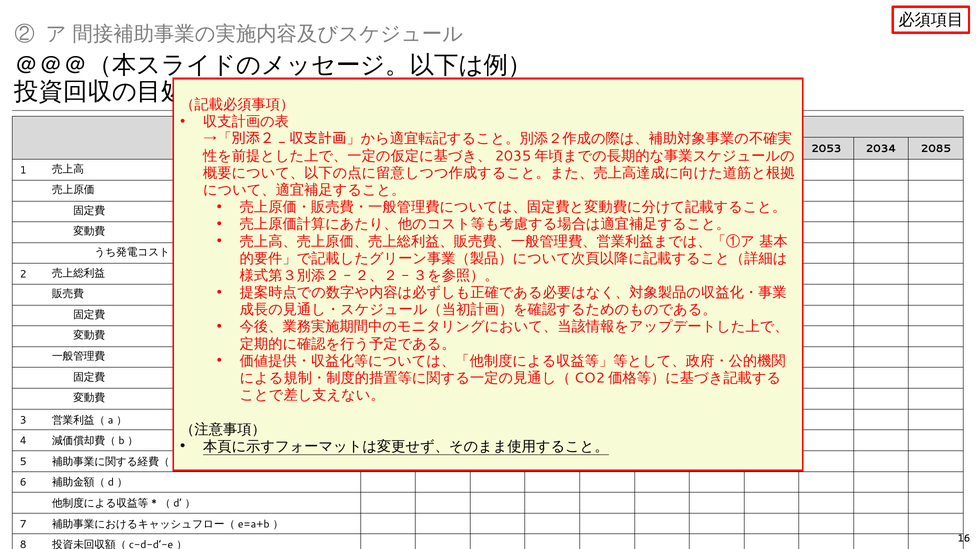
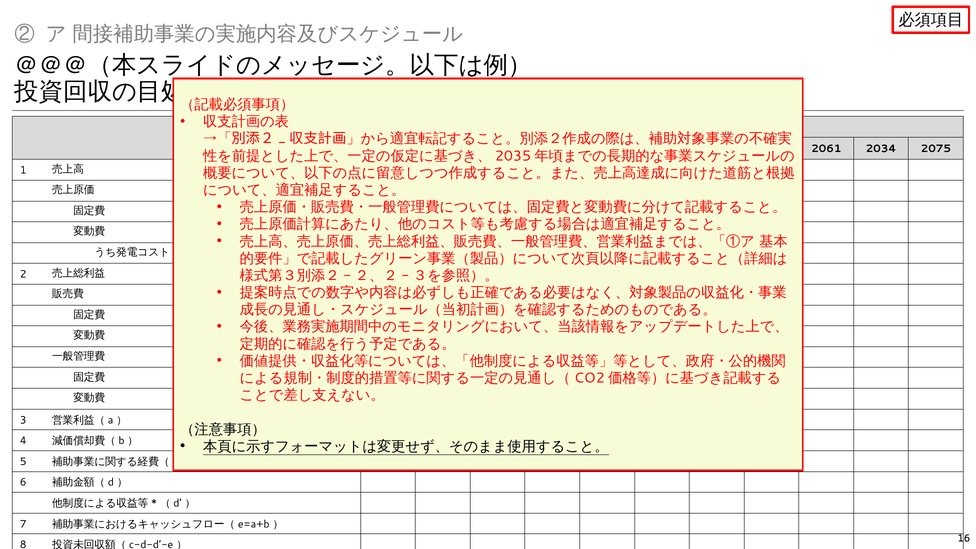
2053: 2053 -> 2061 (826, 149)
2085: 2085 -> 2075 (936, 149)
